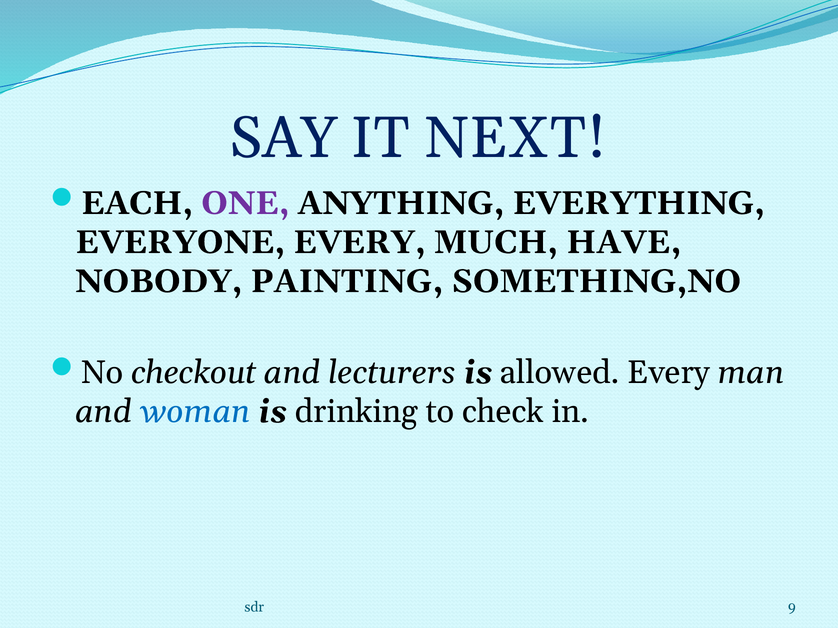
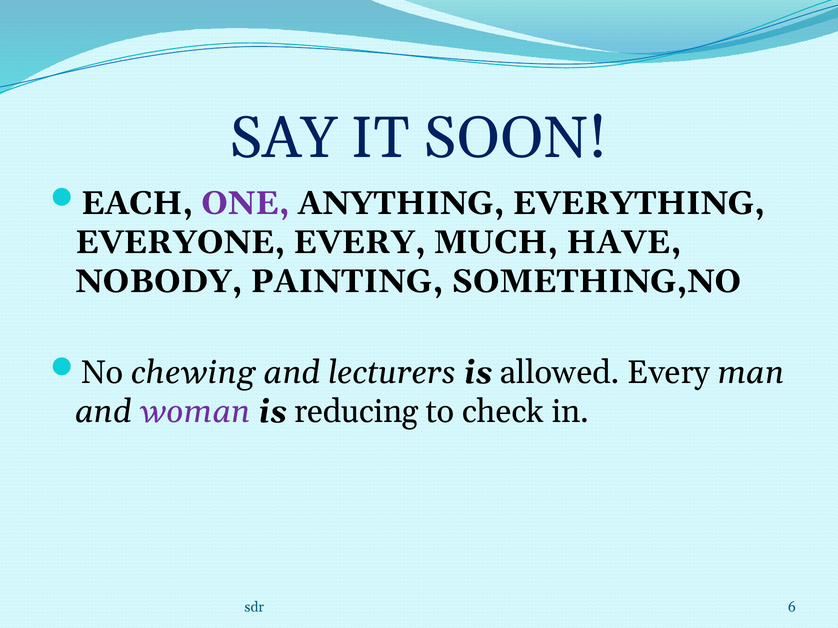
NEXT: NEXT -> SOON (516, 138)
checkout: checkout -> chewing (194, 373)
woman colour: blue -> purple (195, 412)
drinking: drinking -> reducing (356, 412)
9: 9 -> 6 (792, 608)
